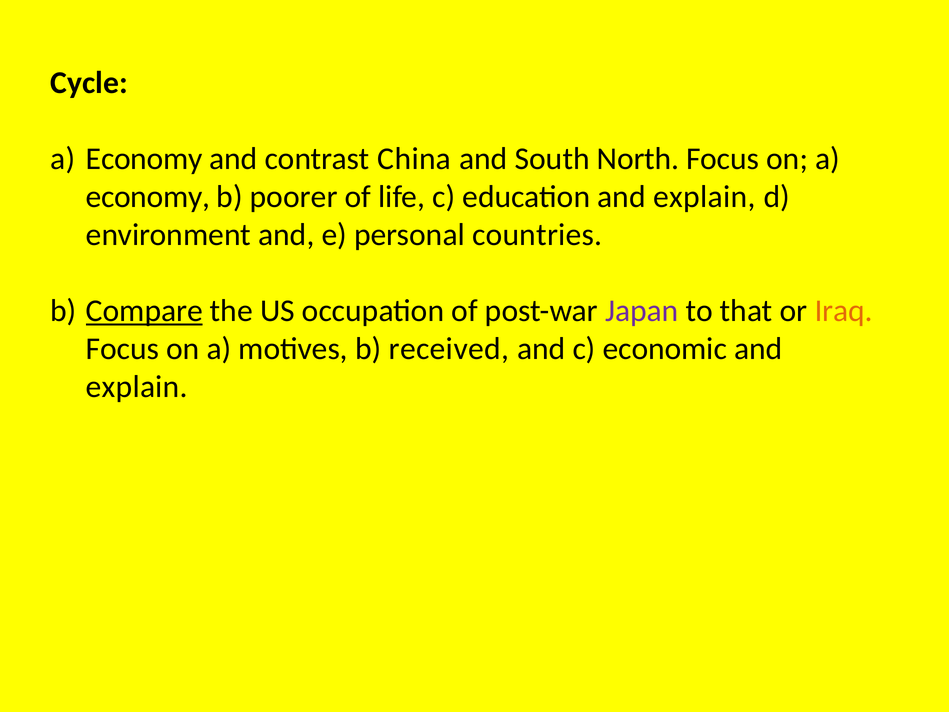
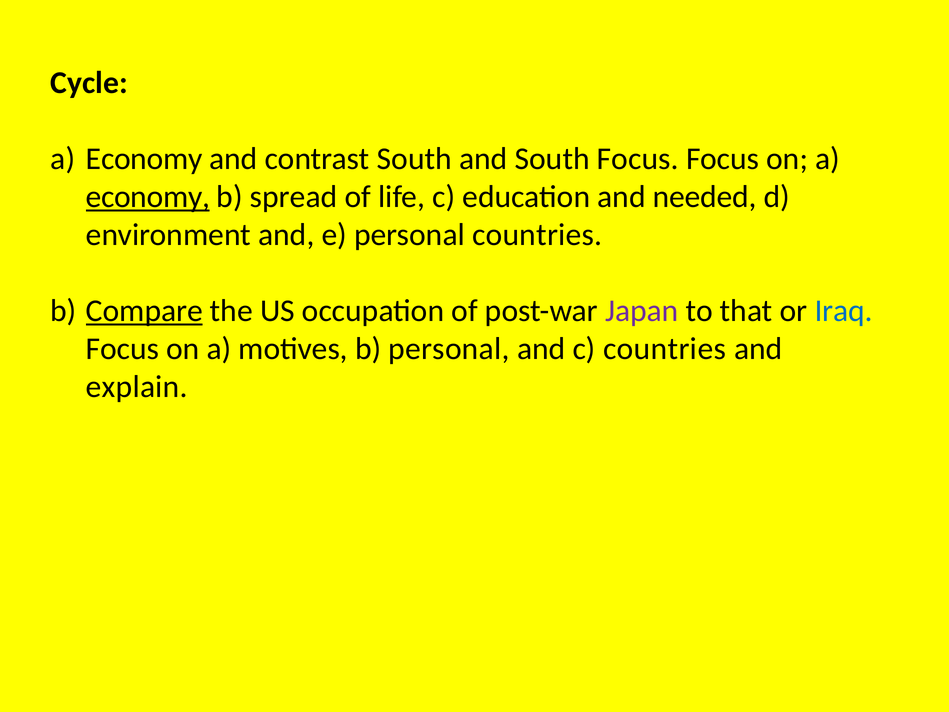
contrast China: China -> South (414, 159)
South North: North -> Focus (638, 159)
economy underline: none -> present (148, 197)
poorer: poorer -> spread (294, 197)
education and explain: explain -> needed (705, 197)
Iraq colour: orange -> blue (844, 311)
b received: received -> personal (449, 349)
c economic: economic -> countries (665, 349)
